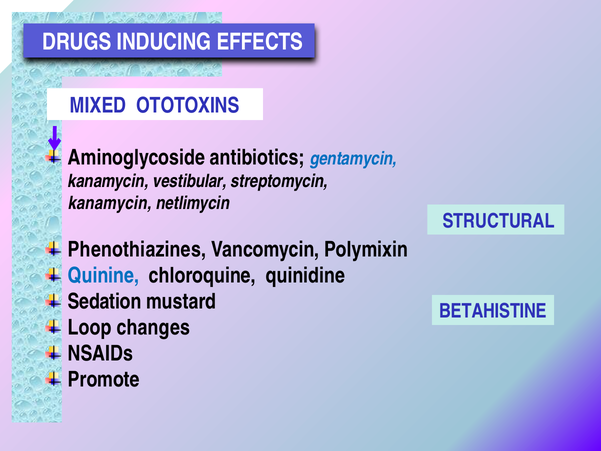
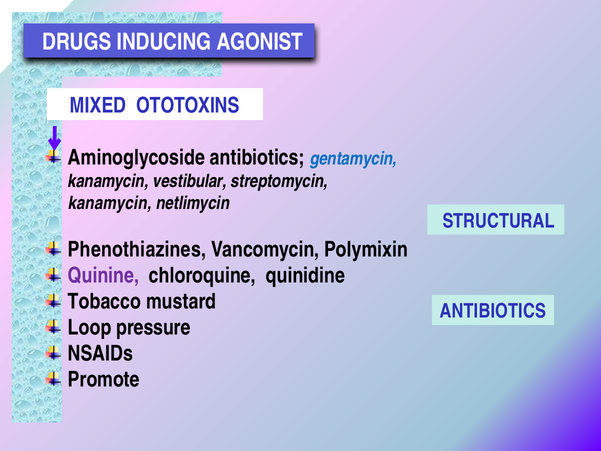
EFFECTS: EFFECTS -> AGONIST (260, 42)
Quinine colour: blue -> purple (104, 275)
Sedation: Sedation -> Tobacco (104, 302)
BETAHISTINE: BETAHISTINE -> ANTIBIOTICS (493, 311)
changes: changes -> pressure (153, 328)
